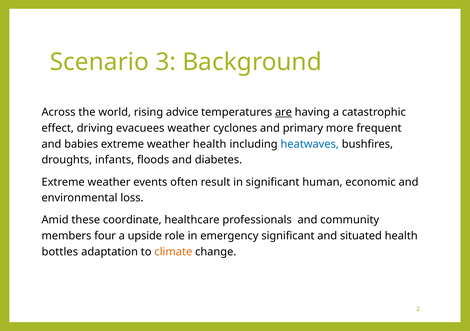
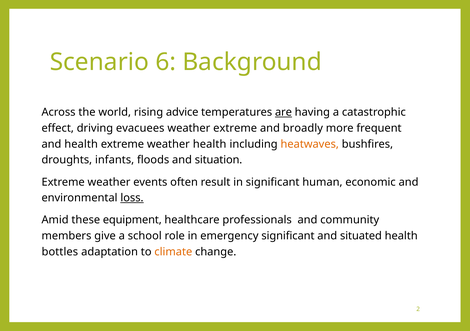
3: 3 -> 6 (166, 62)
weather cyclones: cyclones -> extreme (235, 128)
primary: primary -> broadly (303, 128)
and babies: babies -> health (81, 144)
heatwaves colour: blue -> orange (310, 144)
diabetes: diabetes -> situation (219, 160)
loss underline: none -> present (132, 198)
coordinate: coordinate -> equipment (132, 220)
four: four -> give (105, 236)
upside: upside -> school (145, 236)
